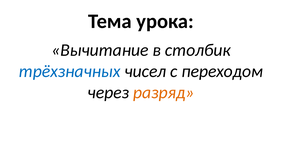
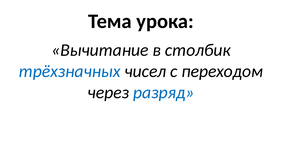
разряд colour: orange -> blue (164, 92)
